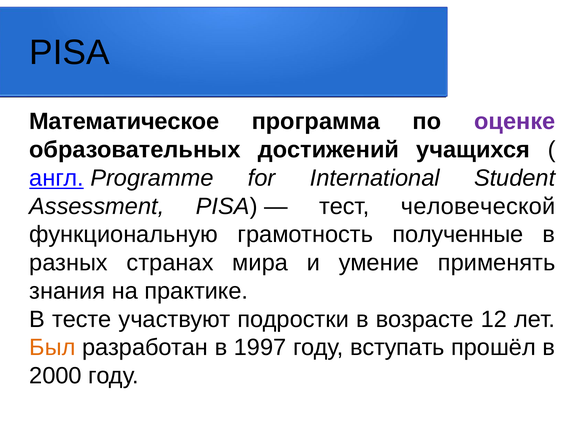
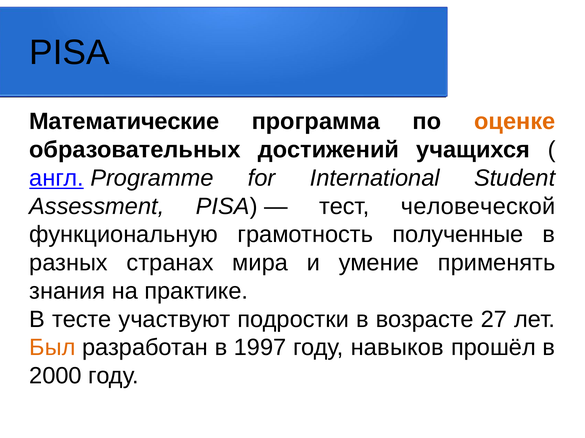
Математическое: Математическое -> Математические (124, 122)
оценке colour: purple -> orange (515, 122)
12: 12 -> 27 (494, 320)
вступать: вступать -> навыков (397, 348)
